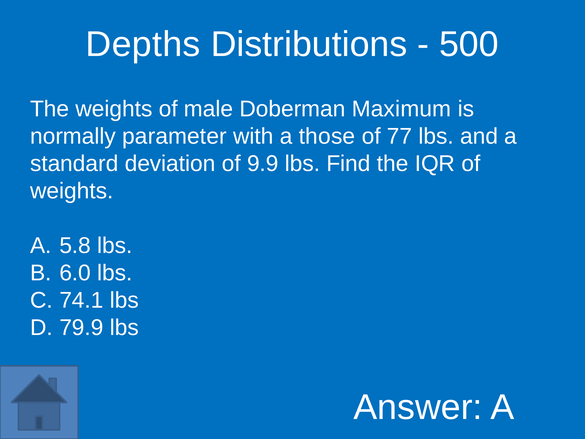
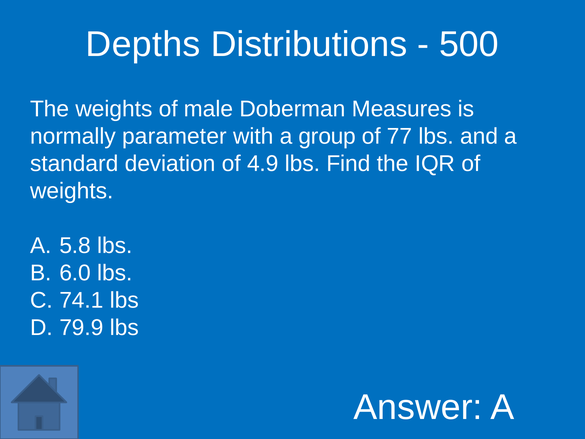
Maximum: Maximum -> Measures (402, 109)
those: those -> group (327, 136)
9.9: 9.9 -> 4.9 (263, 163)
